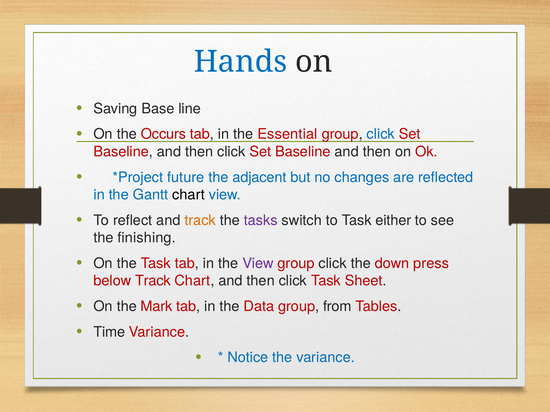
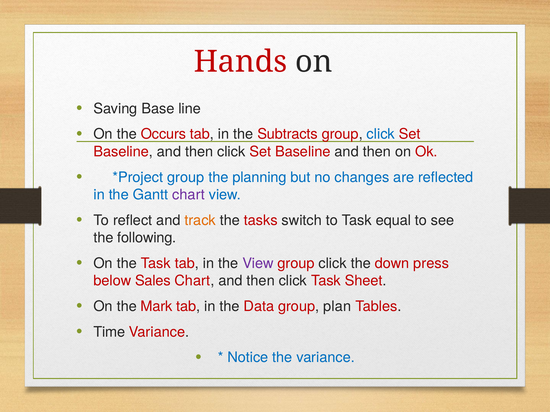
Hands colour: blue -> red (240, 62)
Essential: Essential -> Subtracts (288, 134)
future: future -> group (186, 177)
adjacent: adjacent -> planning (259, 177)
chart colour: black -> purple (188, 195)
tasks colour: purple -> red (261, 221)
either: either -> equal (393, 221)
finishing: finishing -> following (147, 238)
below Track: Track -> Sales (153, 281)
from: from -> plan (337, 307)
